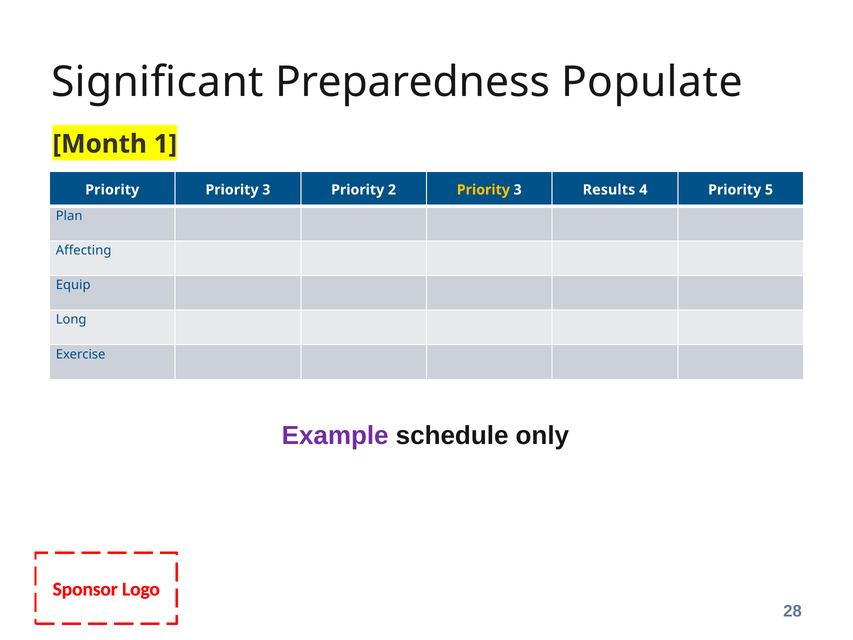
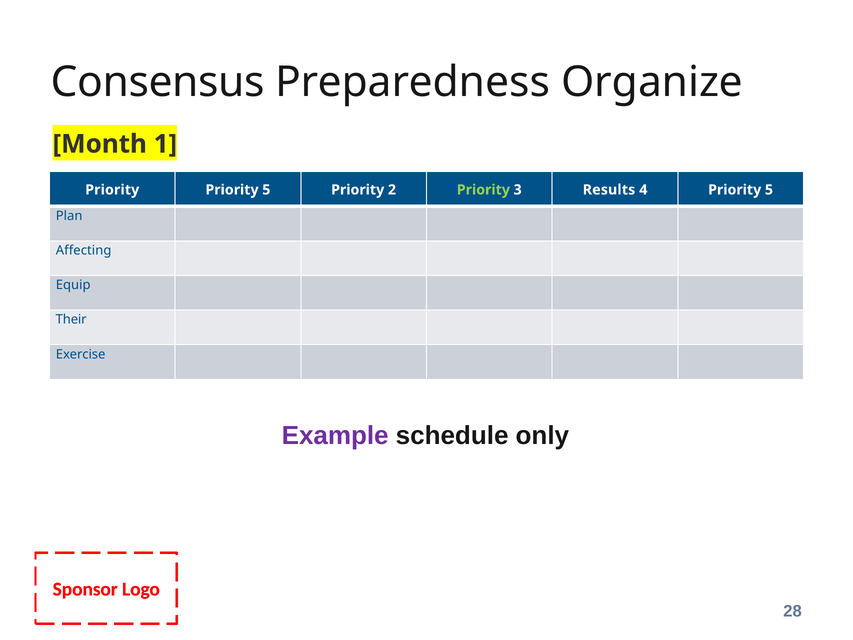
Significant: Significant -> Consensus (158, 82)
Populate: Populate -> Organize (652, 82)
3: 3 -> 5 (266, 190)
Priority colour: yellow -> light green (483, 190)
Long: Long -> Their (71, 320)
